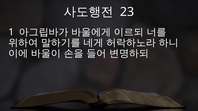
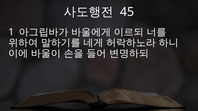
23: 23 -> 45 (127, 12)
